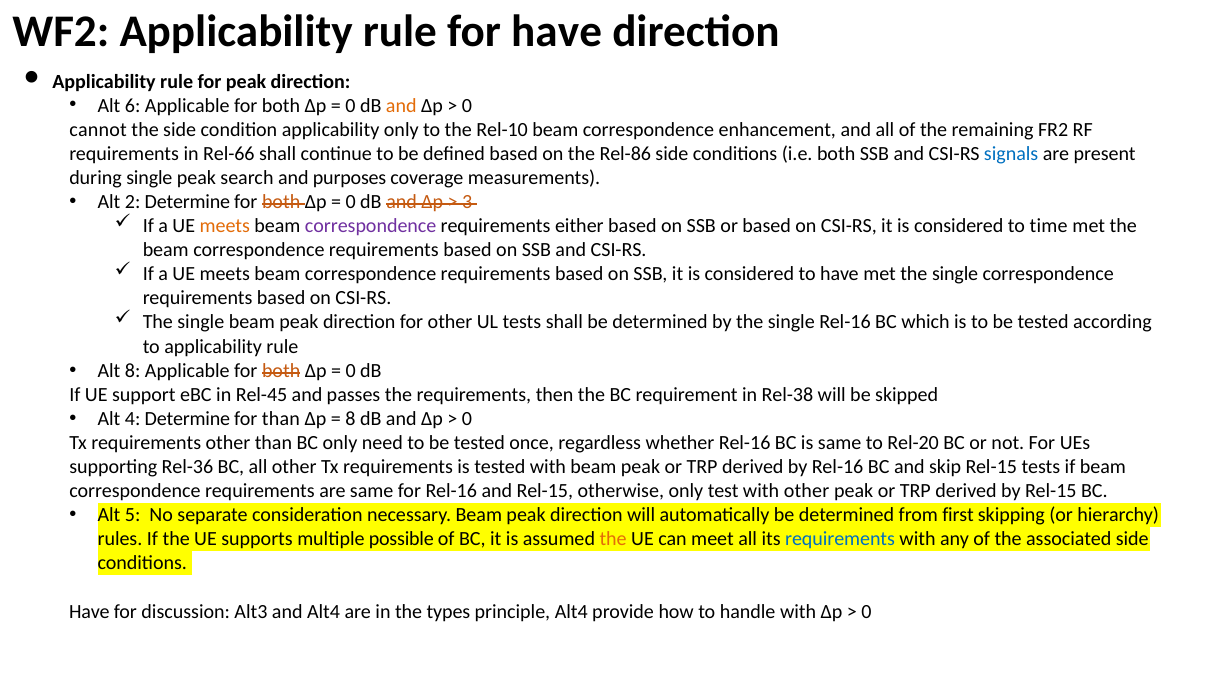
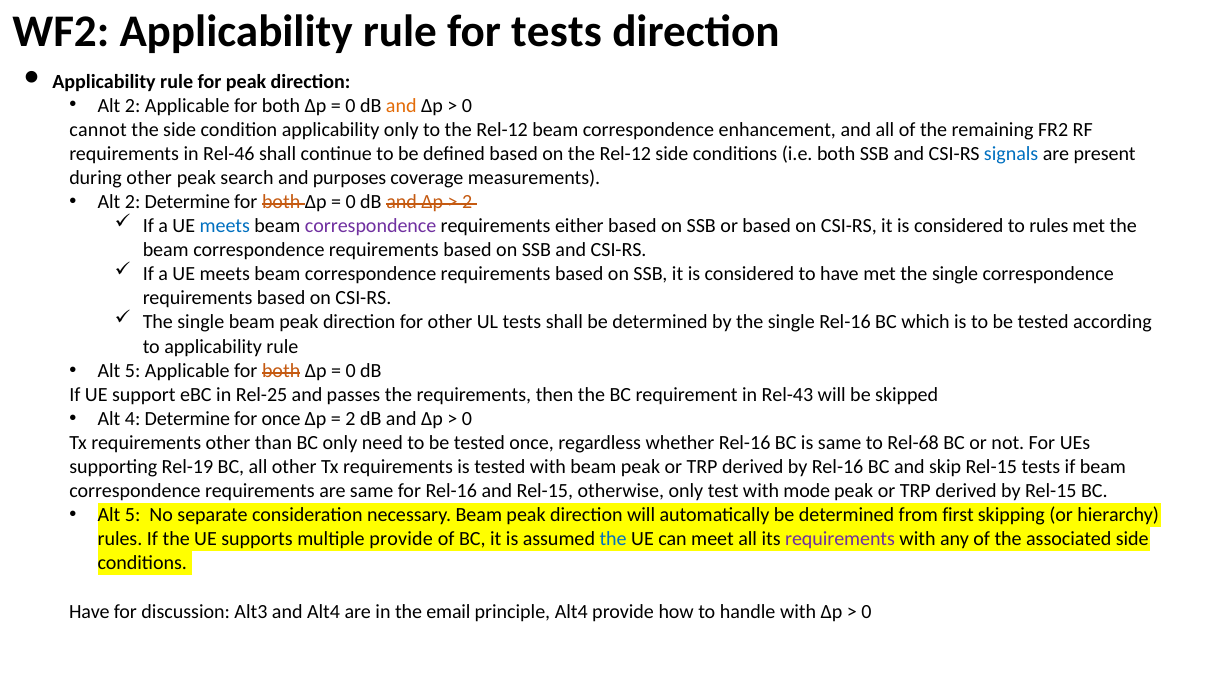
for have: have -> tests (557, 32)
6: 6 -> 2 (133, 105)
to the Rel-10: Rel-10 -> Rel-12 (502, 130)
Rel-66: Rel-66 -> Rel-46 (229, 154)
on the Rel-86: Rel-86 -> Rel-12 (625, 154)
during single: single -> other (149, 178)
3: 3 -> 2 (467, 202)
meets colour: orange -> blue (225, 226)
to time: time -> rules (1049, 226)
8: 8 -> 5 (133, 370)
Rel-45: Rel-45 -> Rel-25 (262, 395)
Rel-38: Rel-38 -> Rel-43 (787, 395)
for than: than -> once (281, 419)
8: 8 -> 2 (350, 419)
Rel-20: Rel-20 -> Rel-68 (913, 443)
Rel-36: Rel-36 -> Rel-19 (187, 467)
with other: other -> mode (807, 491)
multiple possible: possible -> provide (401, 539)
the colour: orange -> blue (613, 539)
requirements colour: blue -> purple (840, 539)
types: types -> email (448, 611)
